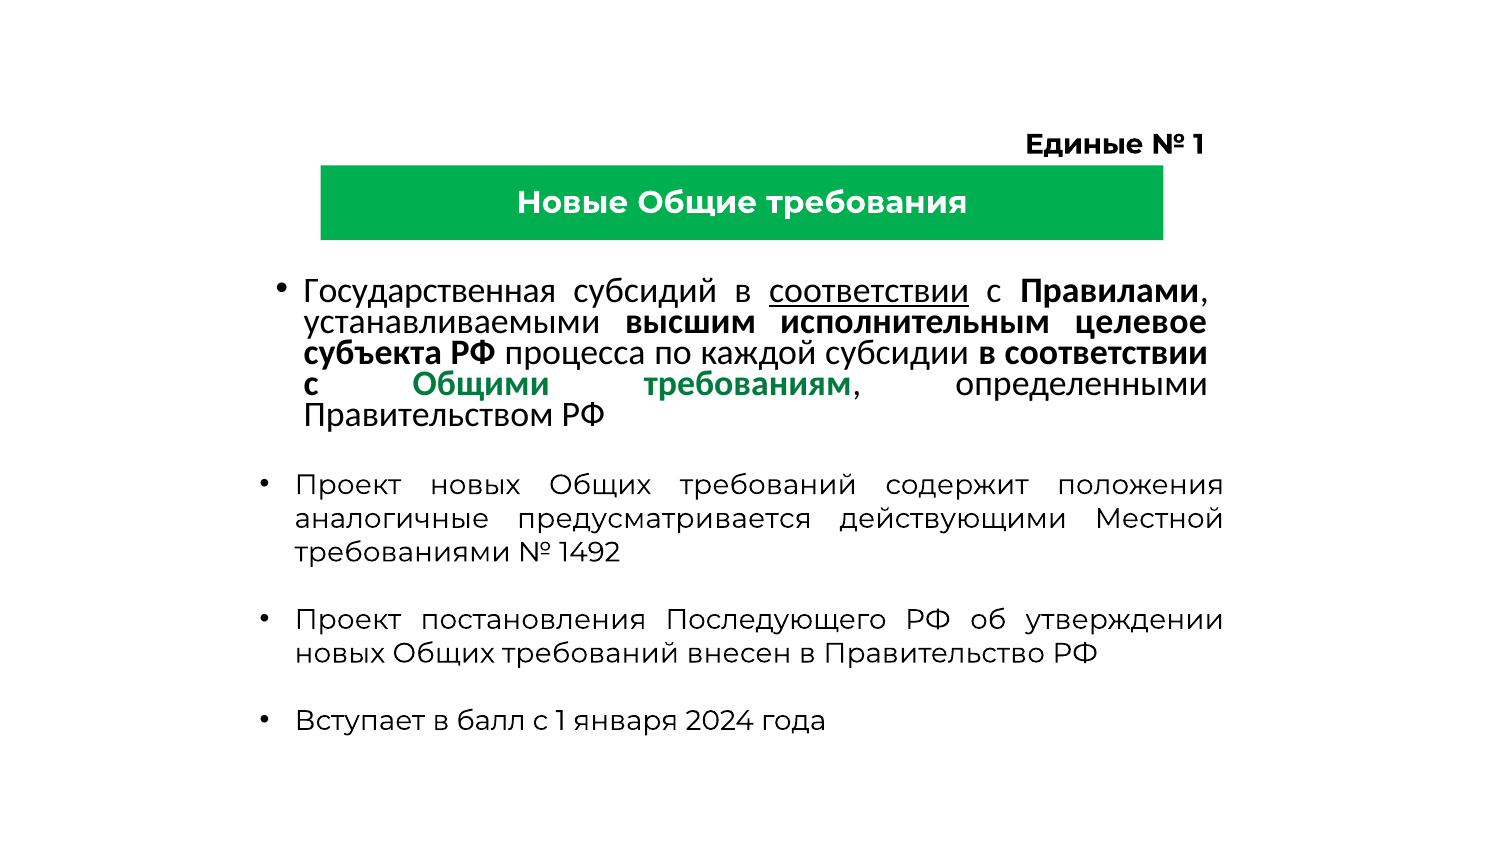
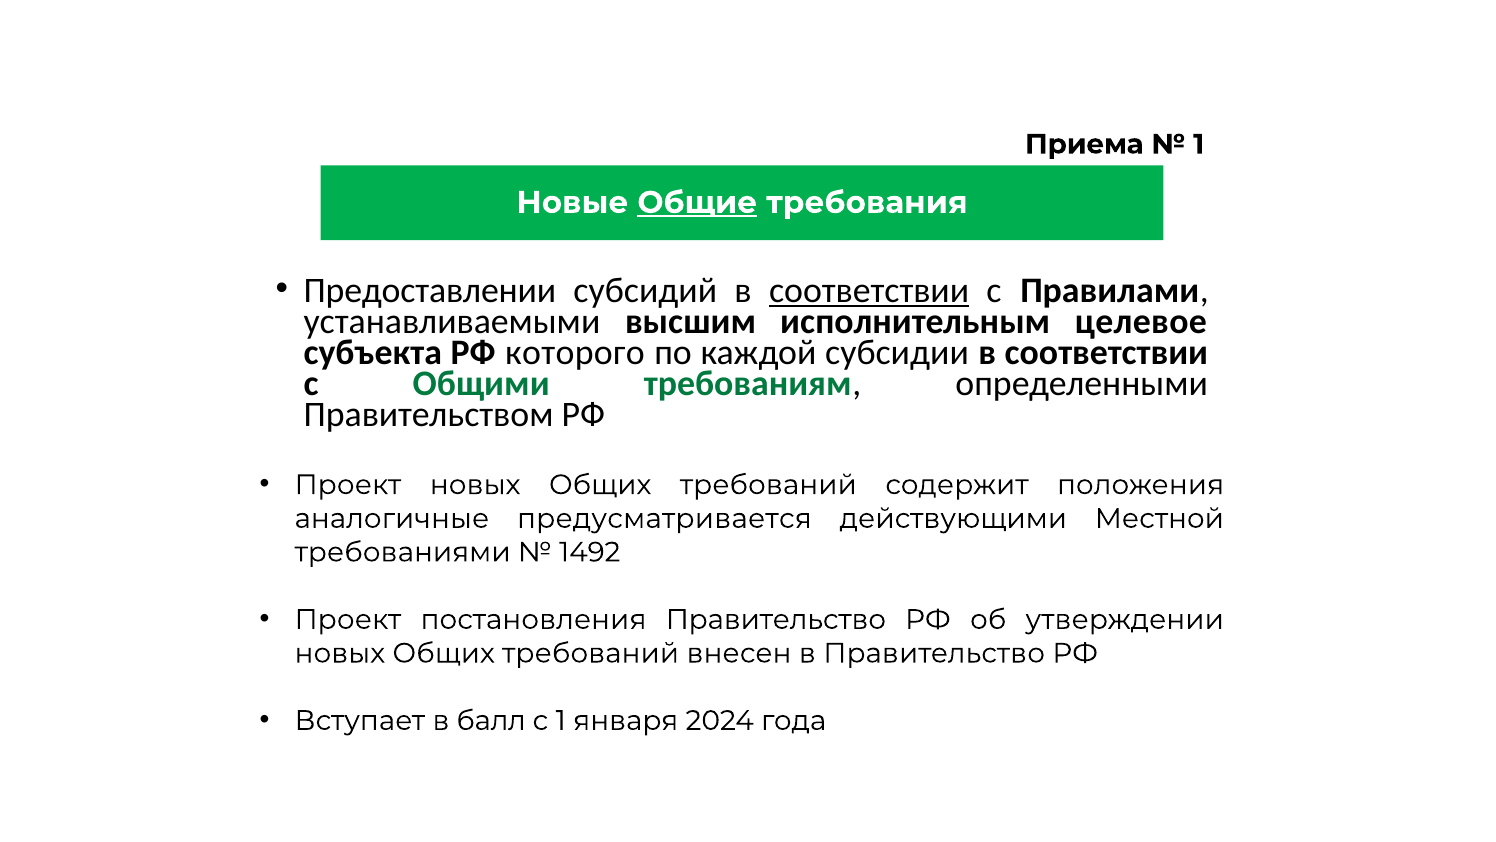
Единые: Единые -> Приема (1084, 144)
Общие underline: none -> present (697, 202)
Государственная: Государственная -> Предоставлении (430, 291)
процесса: процесса -> которого (575, 353)
постановления Последующего: Последующего -> Правительство (776, 619)
